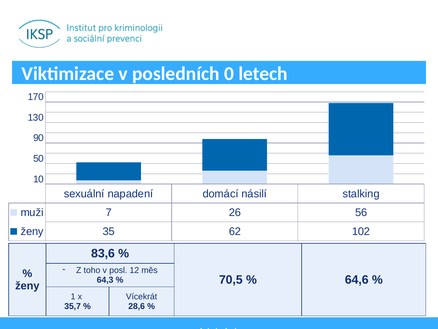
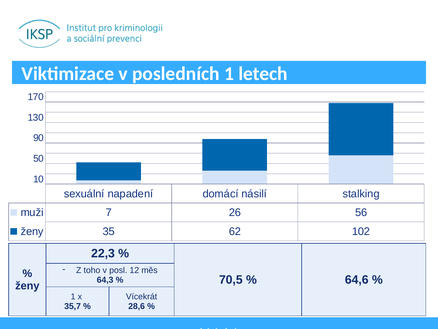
posledních 0: 0 -> 1 (229, 74)
83,6: 83,6 -> 22,3 (103, 253)
